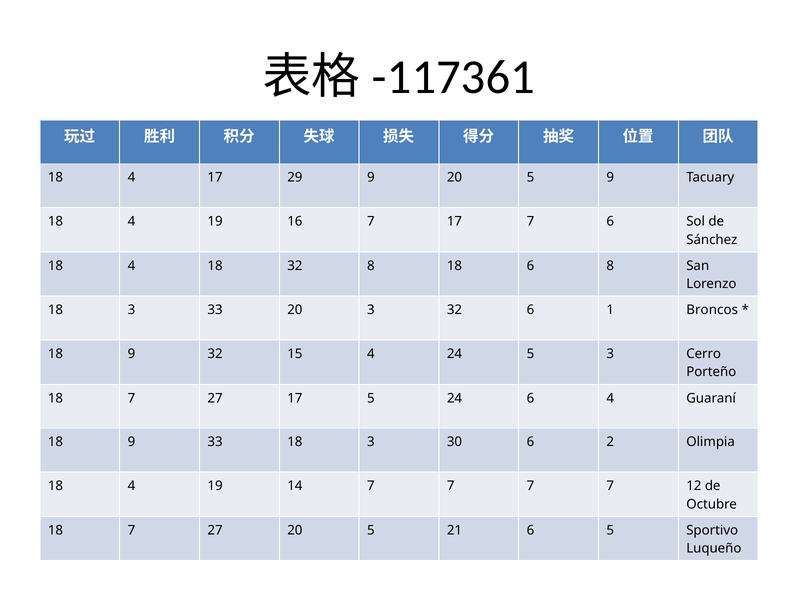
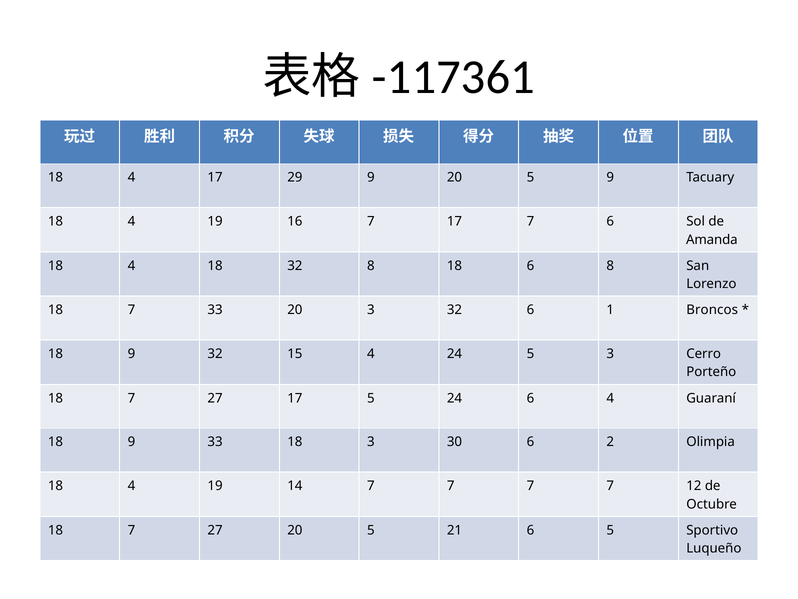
Sánchez: Sánchez -> Amanda (712, 239)
3: 3 -> 7 (131, 310)
